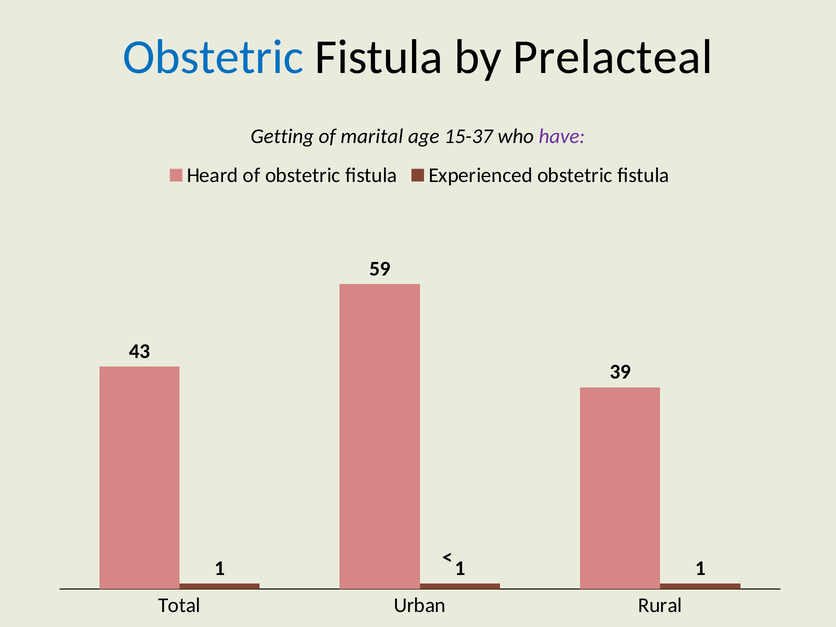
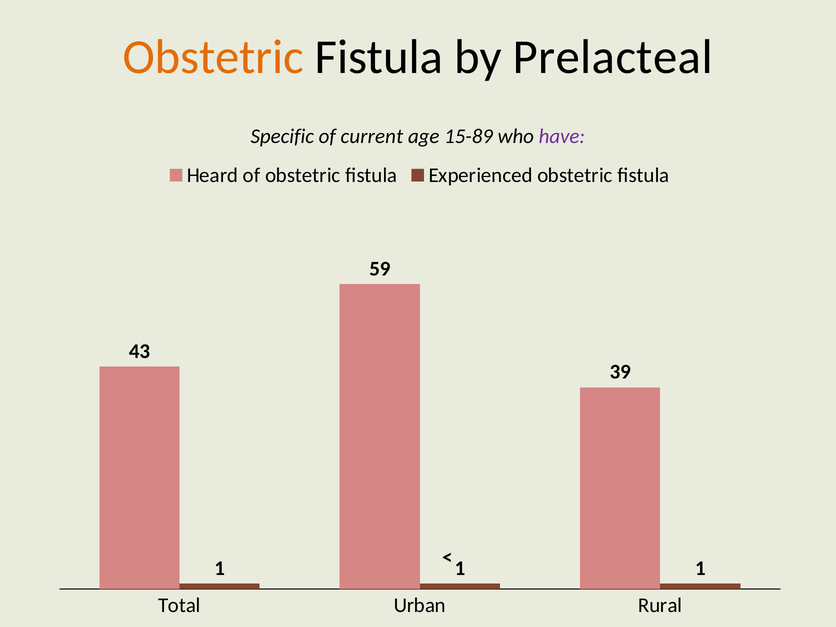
Obstetric colour: blue -> orange (213, 57)
Getting: Getting -> Specific (282, 137)
marital: marital -> current (372, 137)
15-37: 15-37 -> 15-89 (469, 137)
